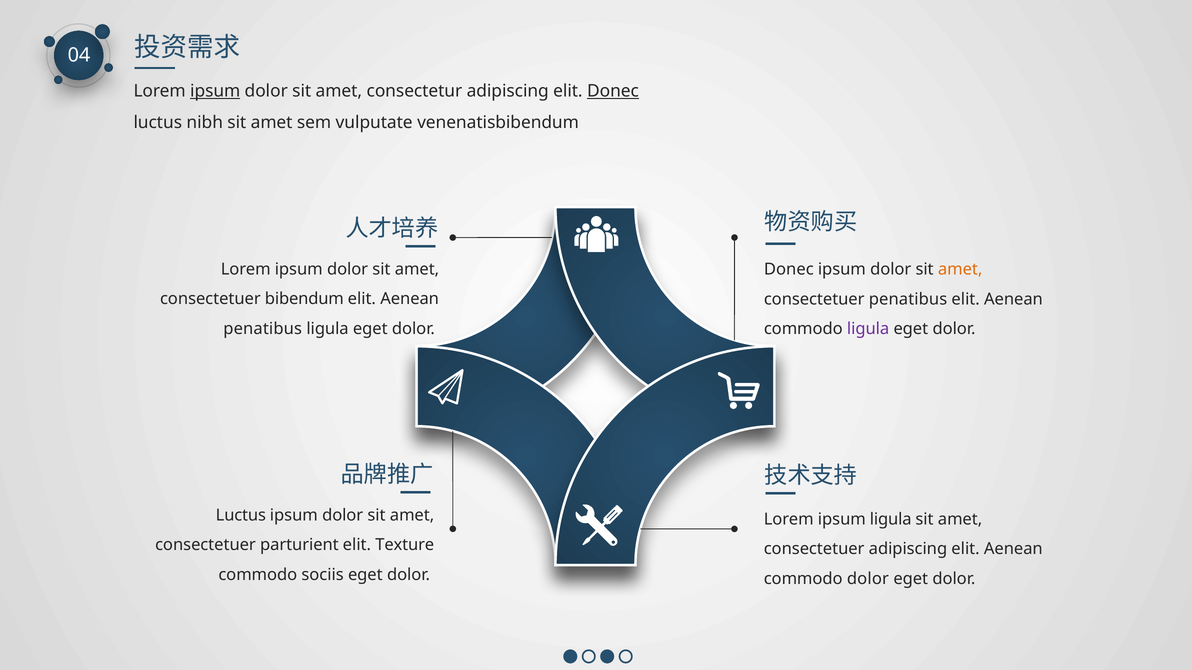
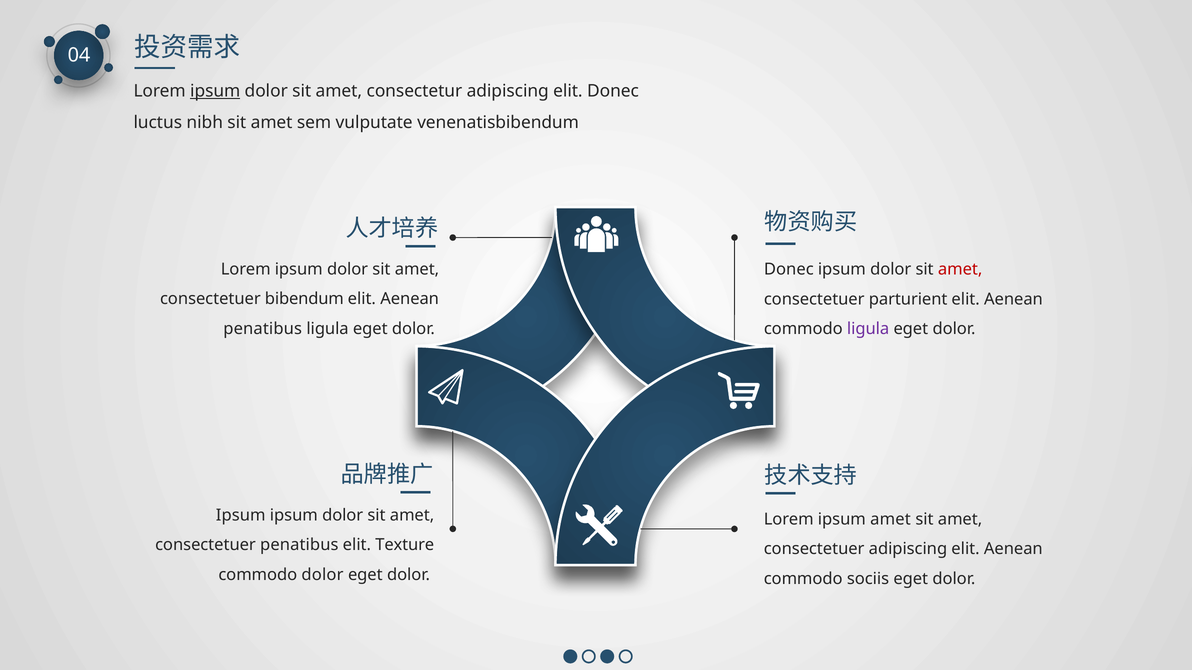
Donec underline: present -> none (613, 91)
amet colour: orange -> red (960, 270)
consectetuer penatibus: penatibus -> parturient (908, 299)
Luctus: Luctus -> Ipsum (241, 516)
ipsum ligula: ligula -> amet (891, 520)
consectetuer parturient: parturient -> penatibus (299, 545)
commodo sociis: sociis -> dolor (322, 575)
commodo dolor: dolor -> sociis (868, 579)
